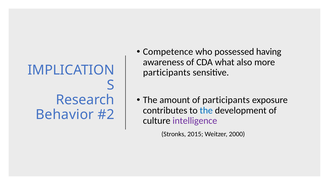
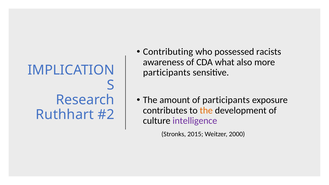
Competence: Competence -> Contributing (168, 52)
having: having -> racists (269, 52)
the colour: blue -> orange (206, 110)
Behavior: Behavior -> Ruthhart (65, 115)
